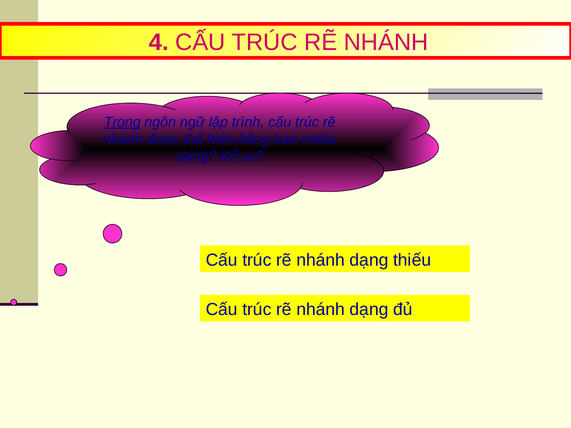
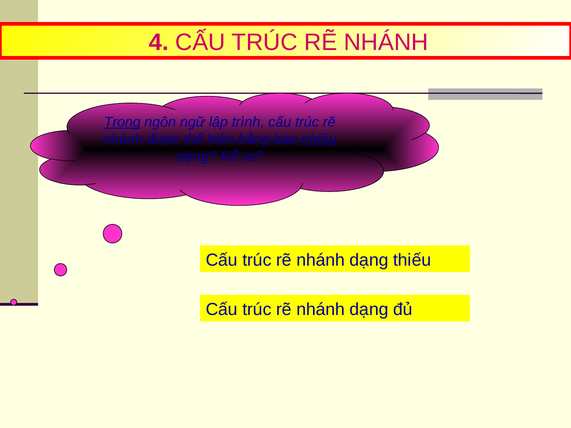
nhiêu underline: none -> present (319, 139)
